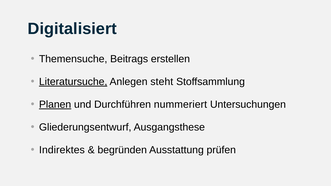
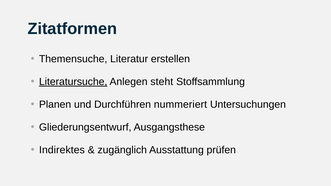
Digitalisiert: Digitalisiert -> Zitatformen (72, 29)
Beitrags: Beitrags -> Literatur (129, 59)
Planen underline: present -> none (55, 105)
begründen: begründen -> zugänglich (122, 150)
